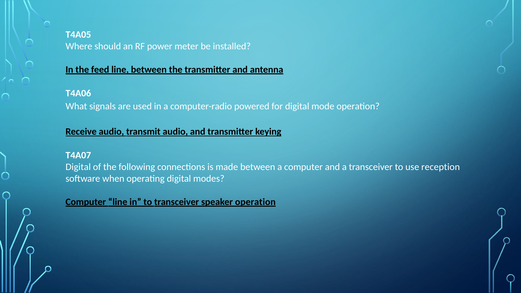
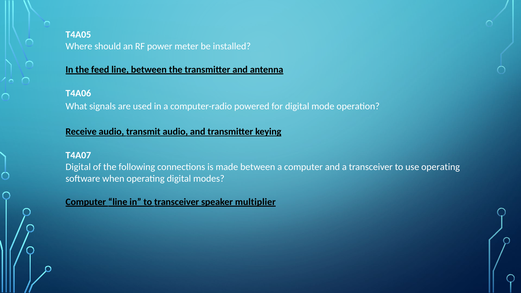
use reception: reception -> operating (441, 167)
speaker operation: operation -> multiplier (255, 202)
